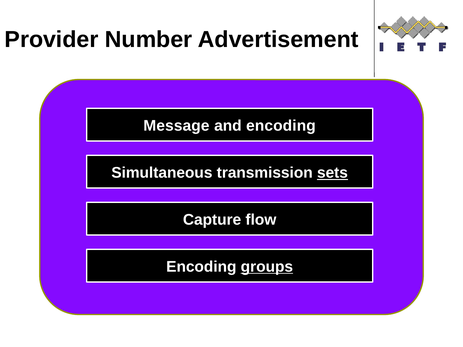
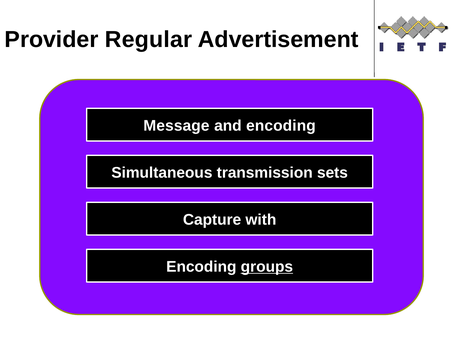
Number: Number -> Regular (148, 39)
sets underline: present -> none (332, 173)
flow: flow -> with (261, 220)
